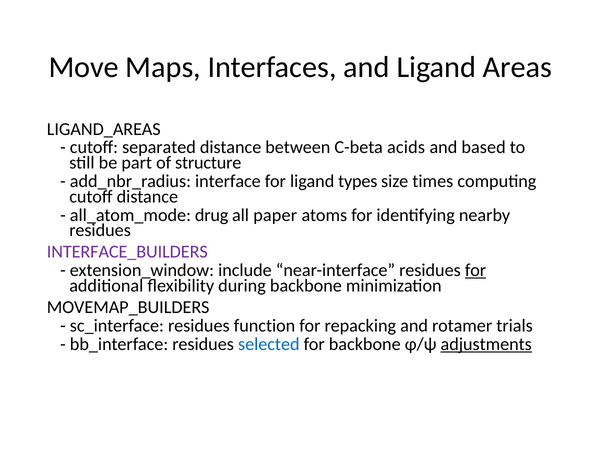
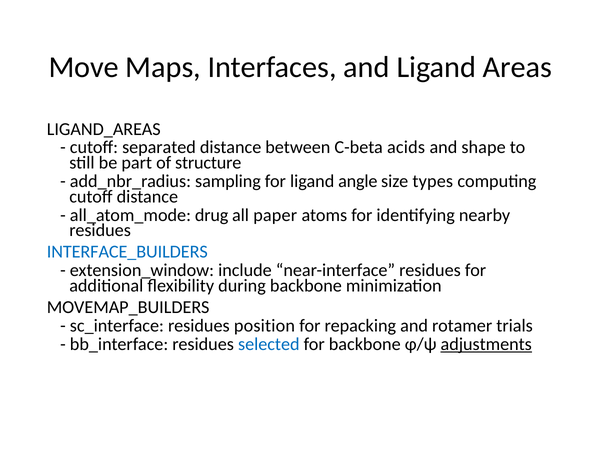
based: based -> shape (484, 147)
interface: interface -> sampling (228, 181)
types: types -> angle (358, 181)
times: times -> types (433, 181)
INTERFACE_BUILDERS colour: purple -> blue (127, 252)
for underline: present -> none (476, 270)
function: function -> position (264, 325)
